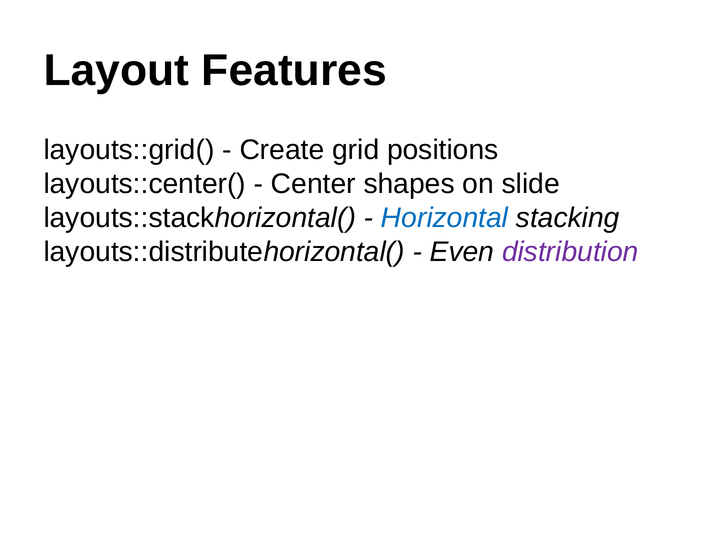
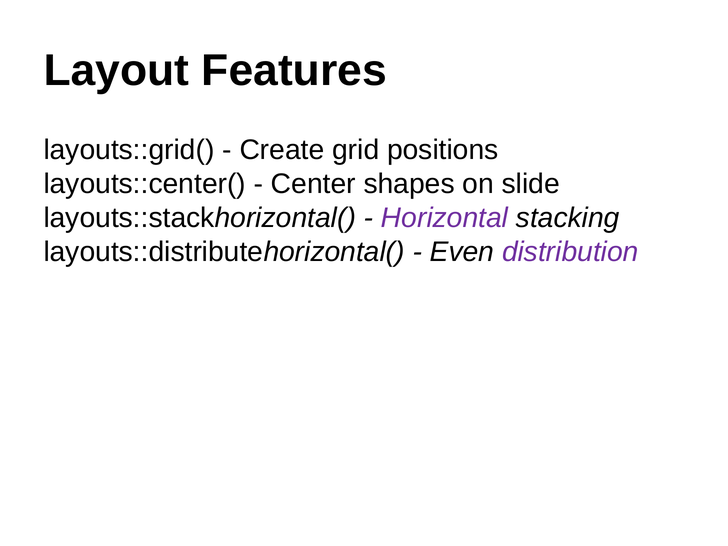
Horizontal colour: blue -> purple (445, 218)
